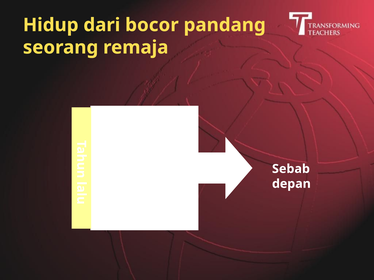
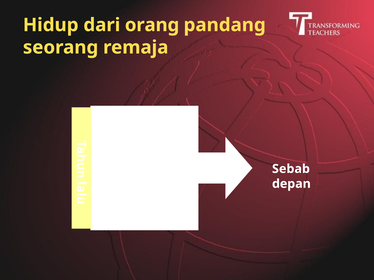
bocor: bocor -> orang (152, 25)
